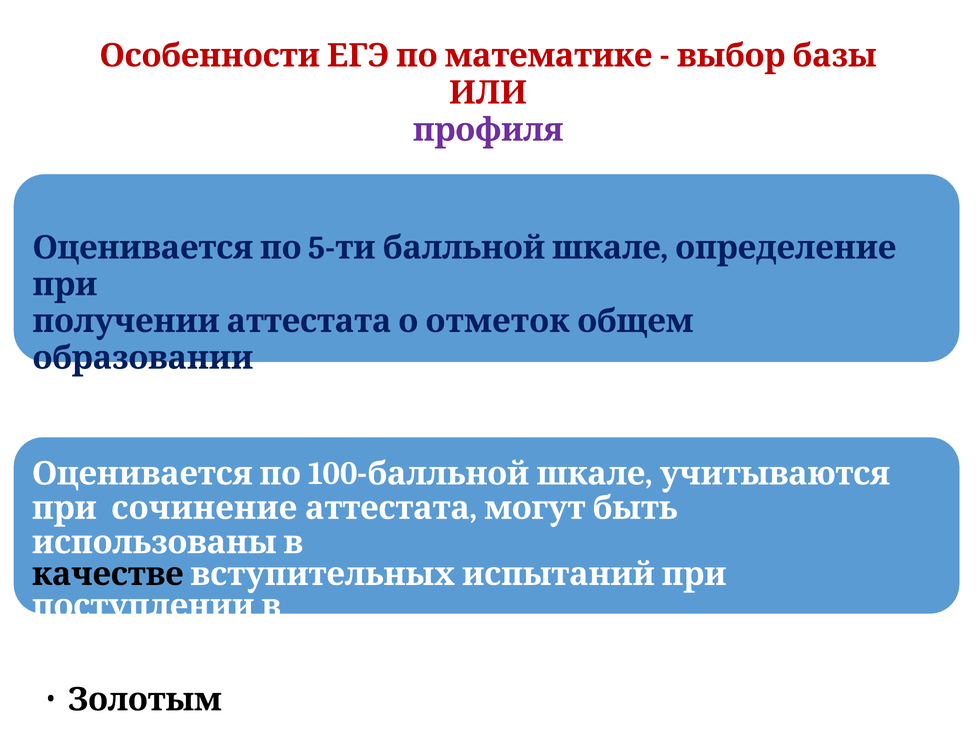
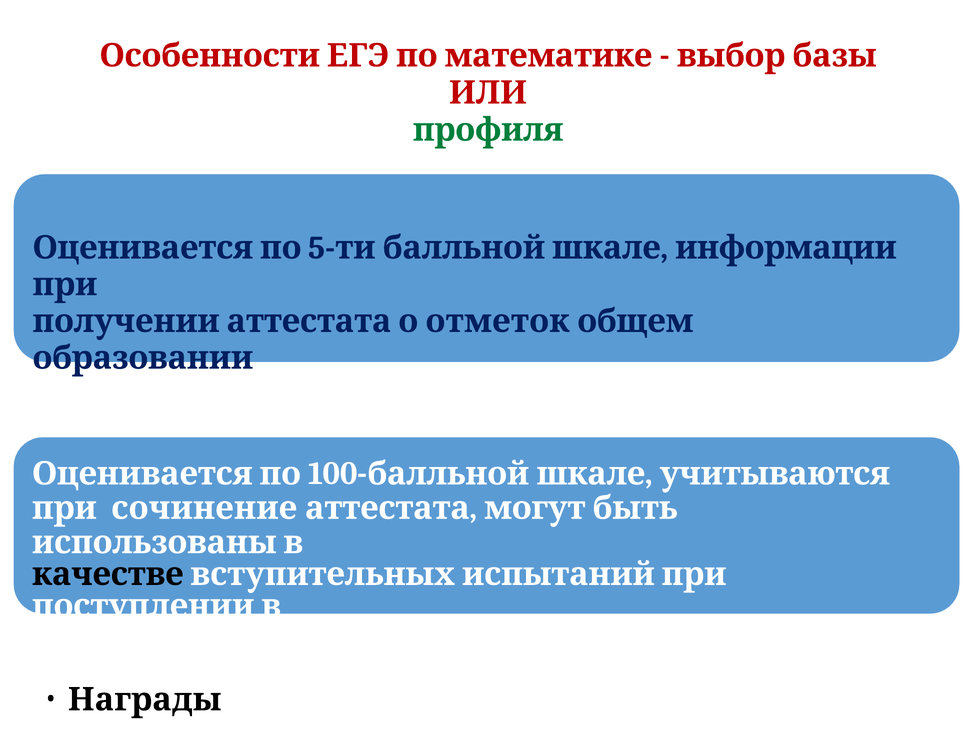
профиля colour: purple -> green (488, 130)
определение: определение -> информации (786, 248)
Золотым: Золотым -> Награды (145, 699)
